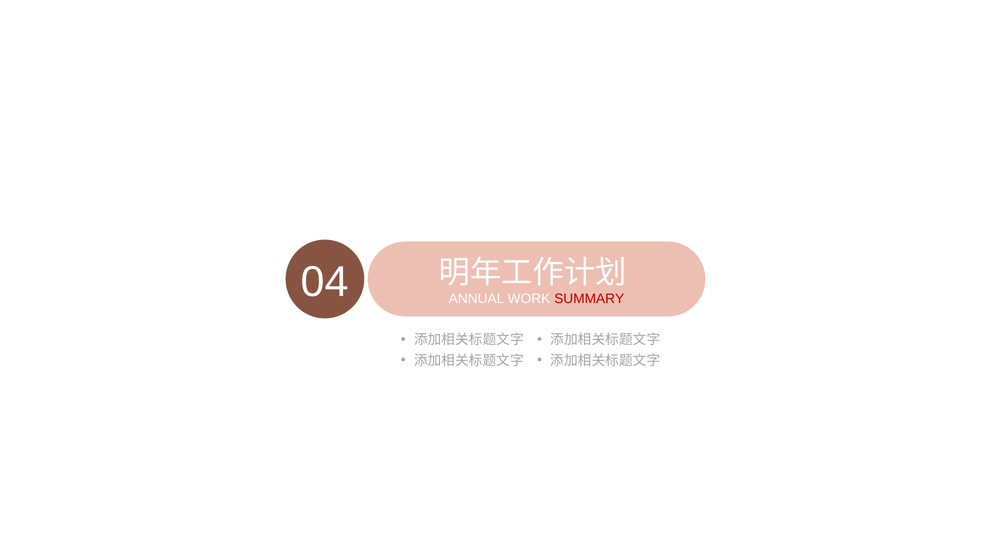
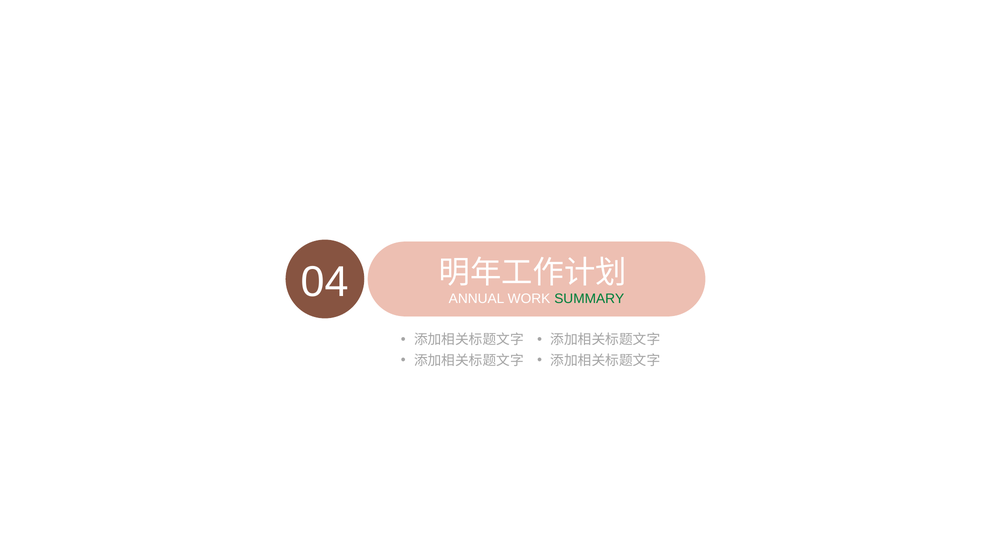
SUMMARY colour: red -> green (589, 298)
